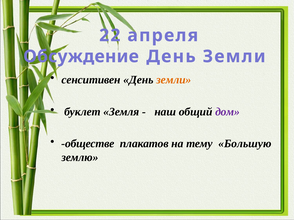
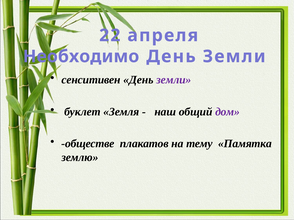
Обсуждение: Обсуждение -> Необходимо (81, 57)
земли colour: orange -> purple (174, 80)
Большую: Большую -> Памятка (245, 144)
